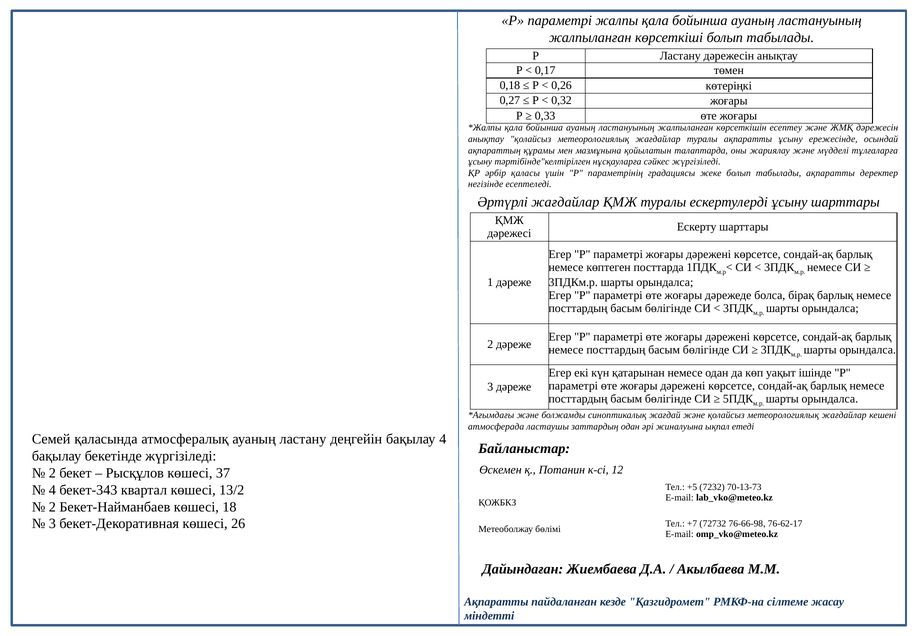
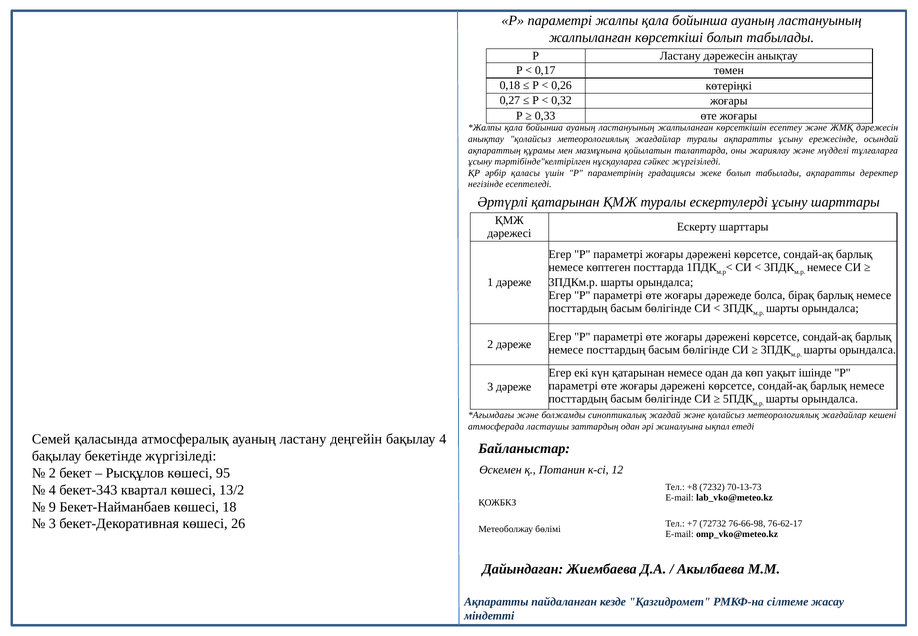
Әртүрлі жағдайлар: жағдайлар -> қатарынан (565, 202)
37: 37 -> 95 (223, 473)
+5: +5 -> +8 (692, 487)
2: 2 -> 9 (52, 507)
